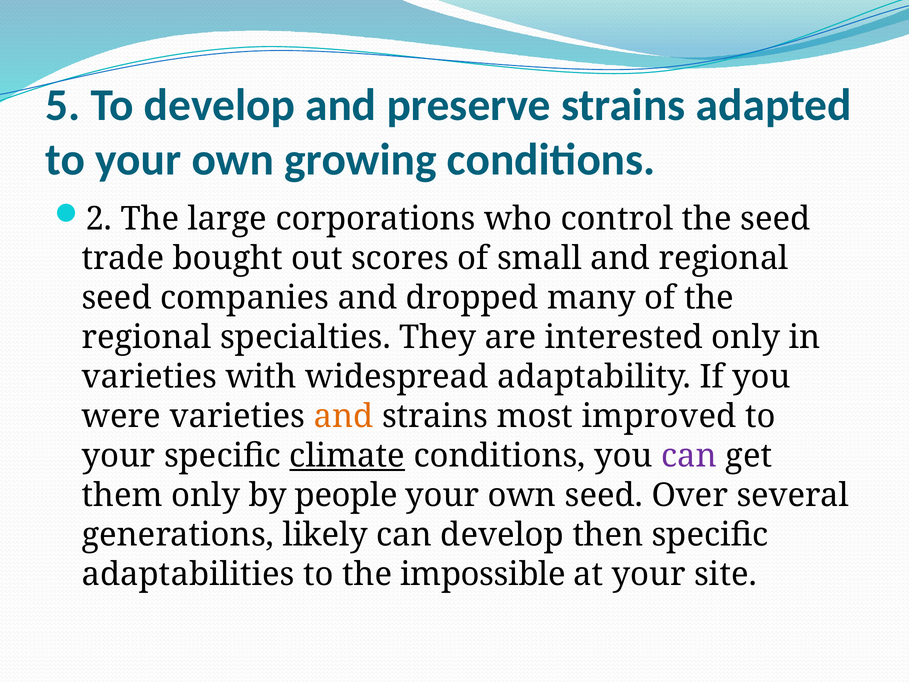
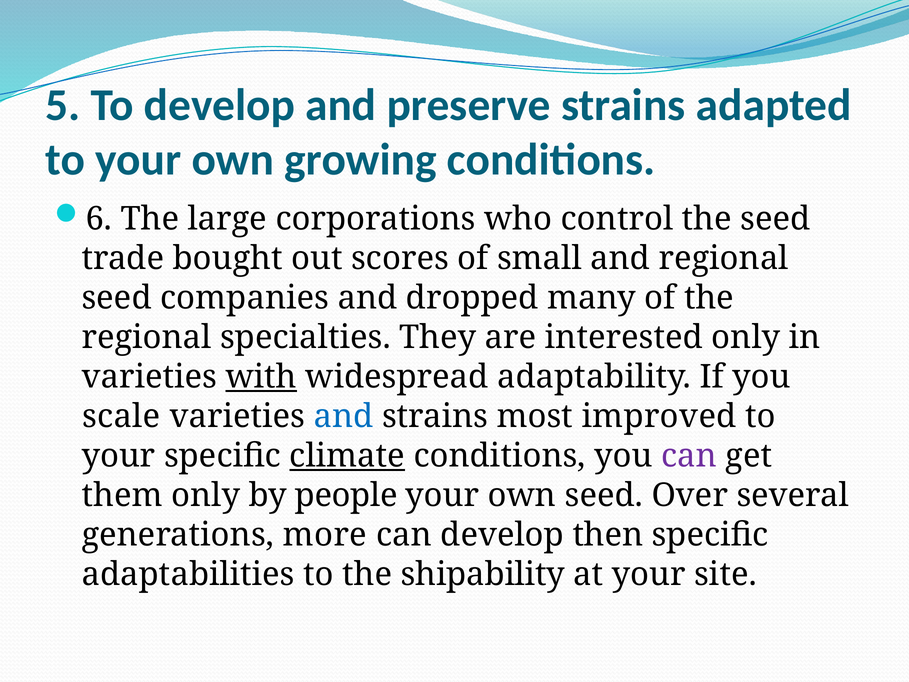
2: 2 -> 6 (99, 219)
with underline: none -> present (261, 377)
were: were -> scale (121, 416)
and colour: orange -> blue (344, 416)
likely: likely -> more (325, 535)
impossible: impossible -> shipability (483, 574)
